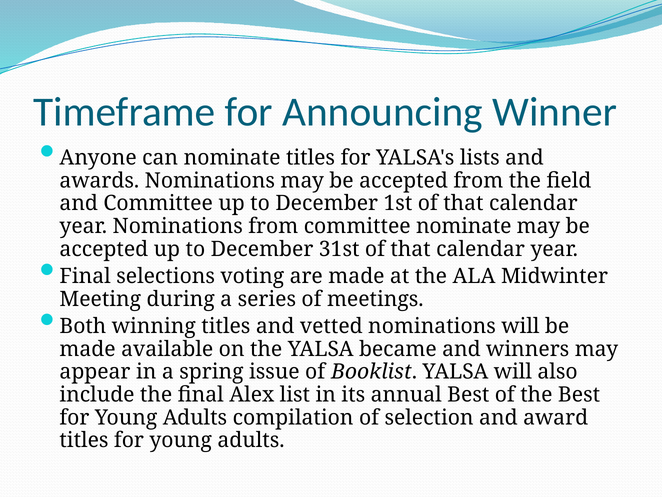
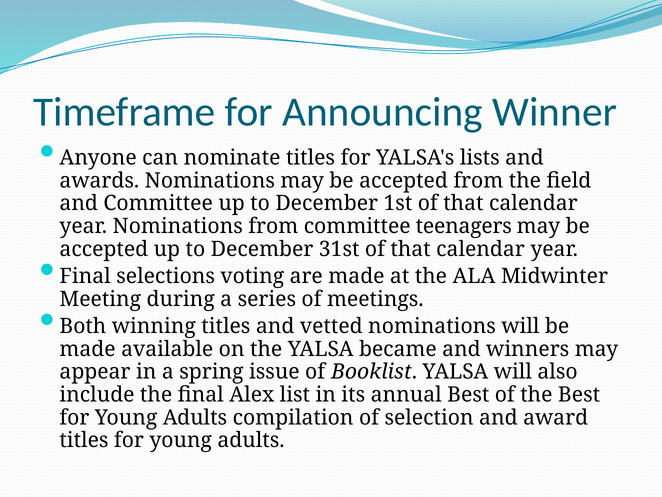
committee nominate: nominate -> teenagers (464, 226)
